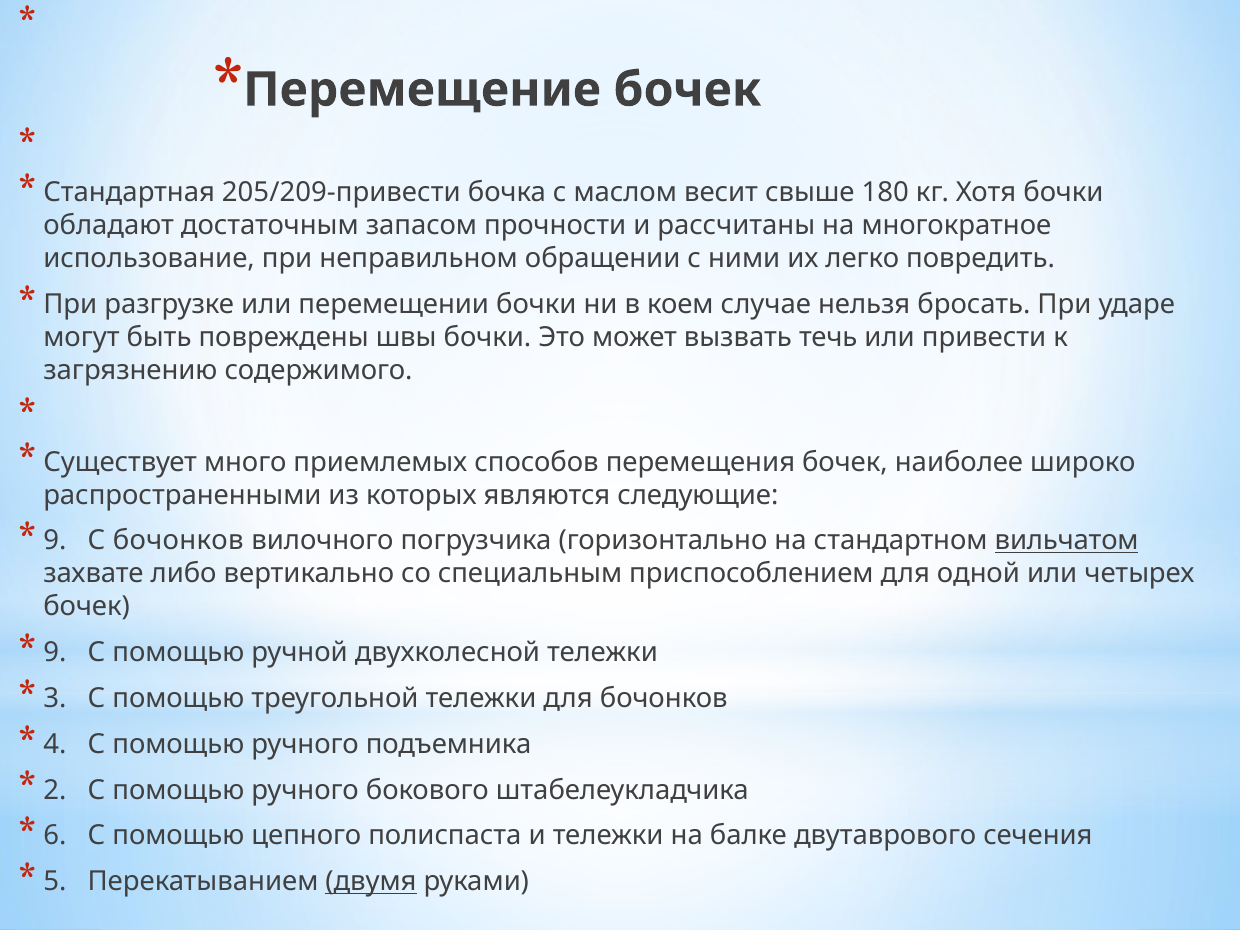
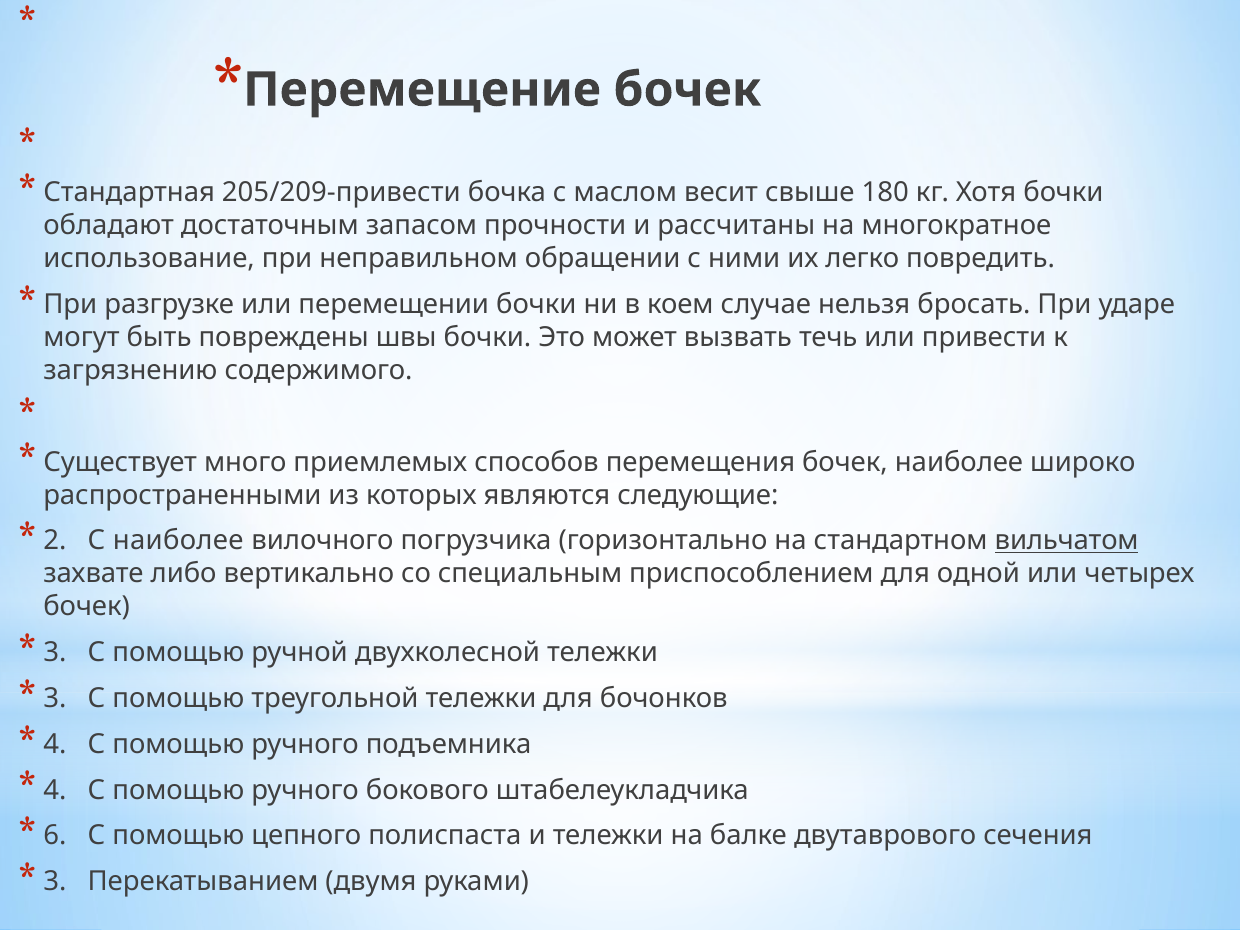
9: 9 -> 2 (55, 541)
С бочонков: бочонков -> наиболее (178, 541)
9: 9 -> 3 (55, 653)
2: 2 -> 4 (55, 790)
5: 5 -> 3 (55, 882)
двумя underline: present -> none (371, 882)
